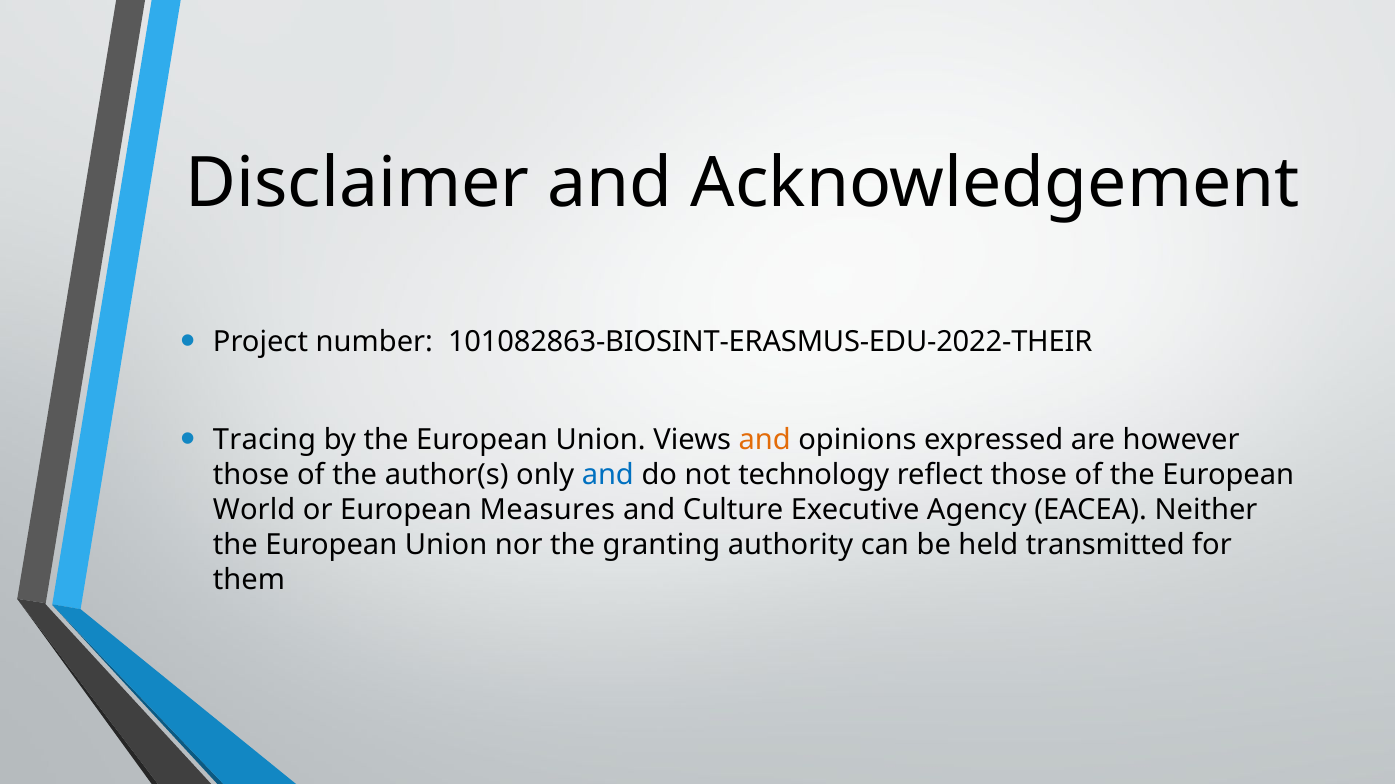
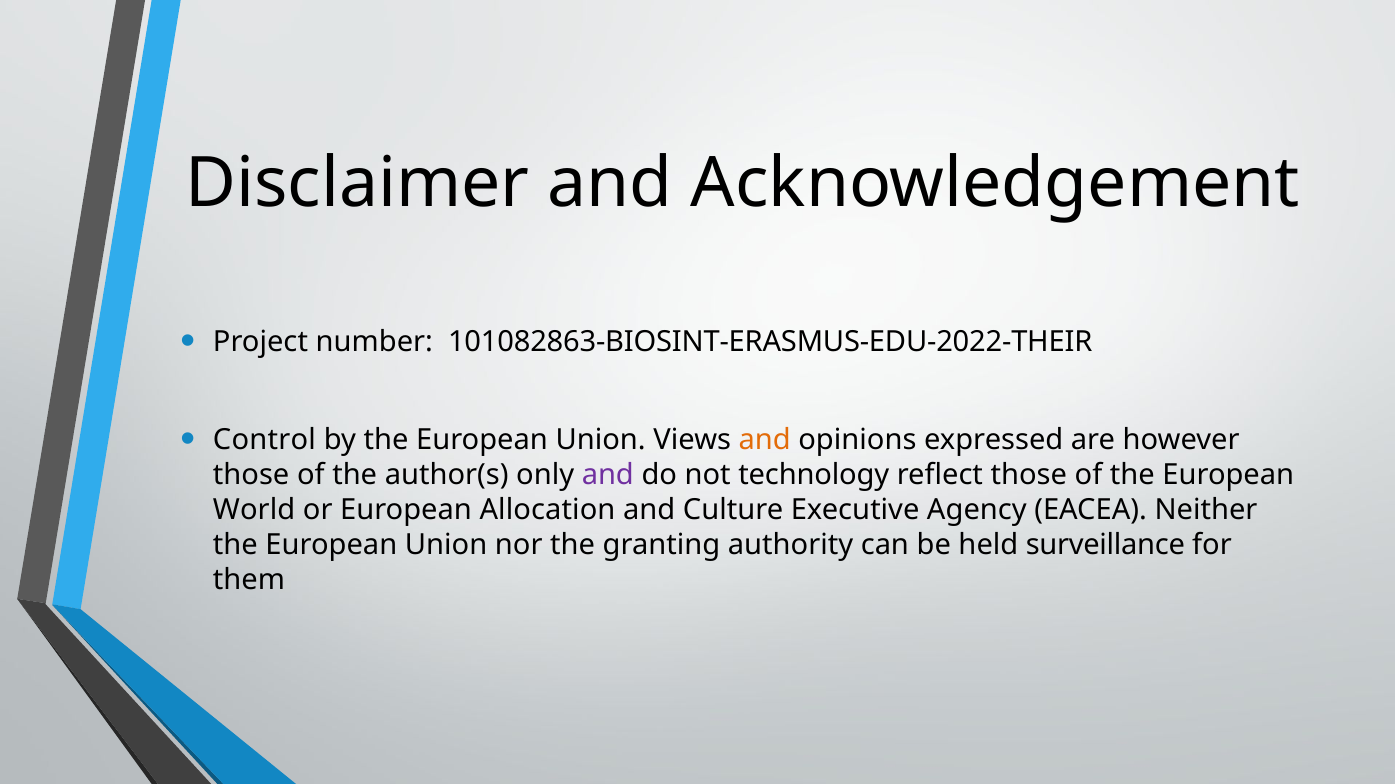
Tracing: Tracing -> Control (264, 441)
and colour: blue -> purple (608, 476)
Measures: Measures -> Allocation (547, 511)
transmitted: transmitted -> surveillance (1105, 546)
